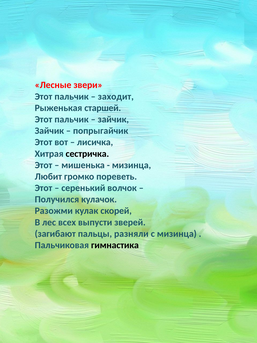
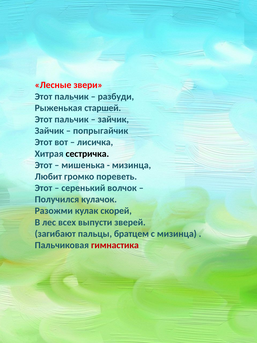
заходит: заходит -> разбуди (116, 96)
разняли: разняли -> братцем (131, 233)
гимнастика colour: black -> red (115, 245)
